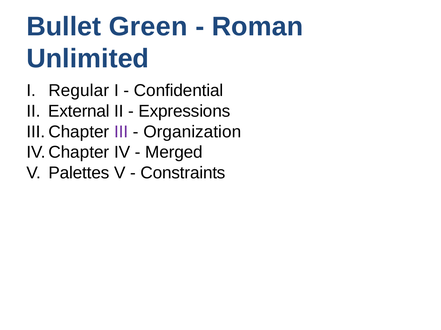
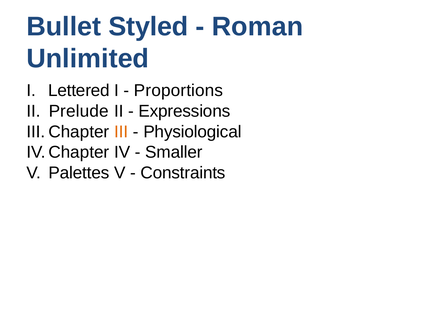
Green: Green -> Styled (148, 27)
Regular: Regular -> Lettered (79, 91)
Confidential: Confidential -> Proportions (179, 91)
External: External -> Prelude (79, 111)
III colour: purple -> orange (121, 132)
Organization: Organization -> Physiological (192, 132)
Merged: Merged -> Smaller (174, 153)
